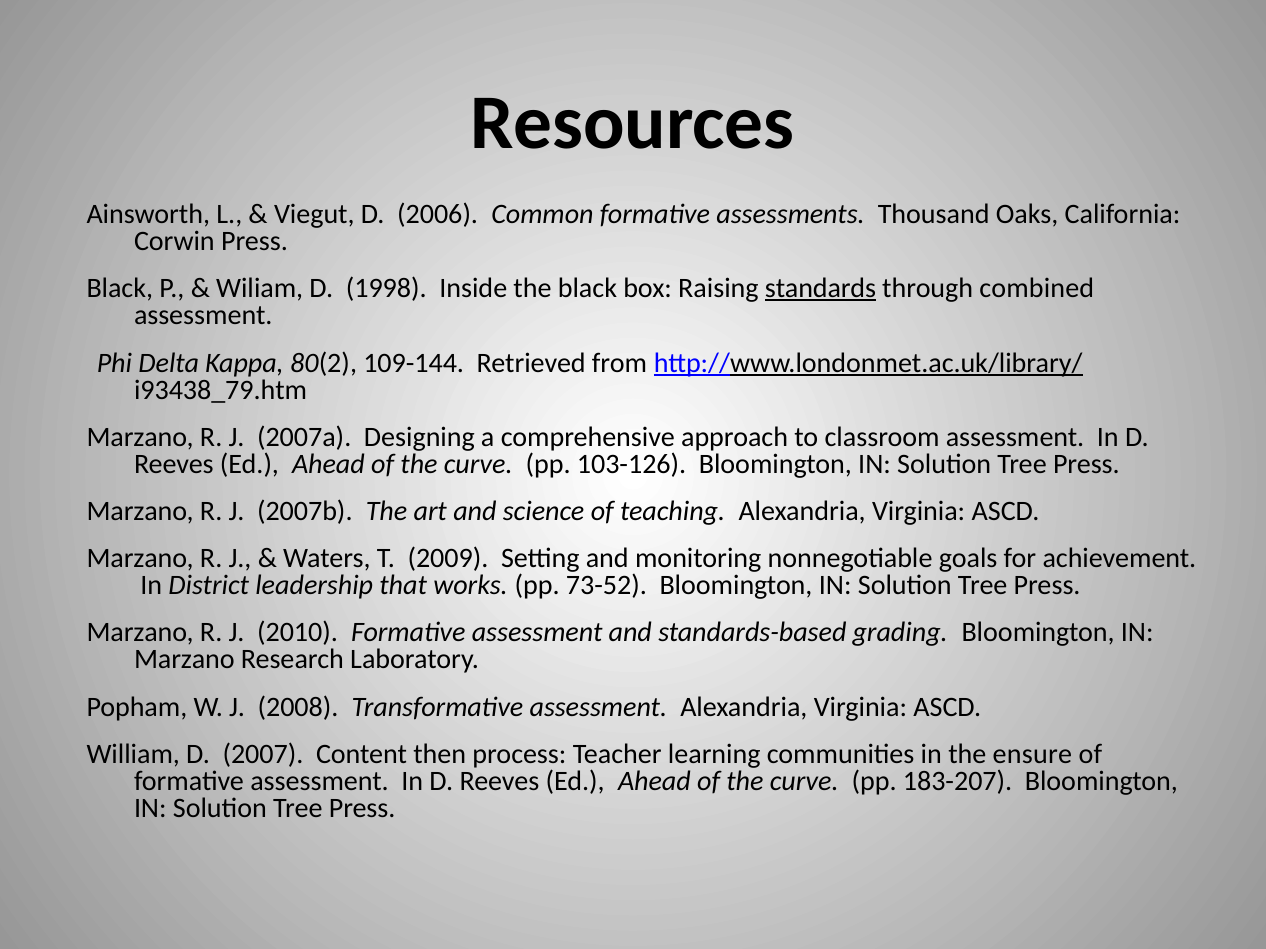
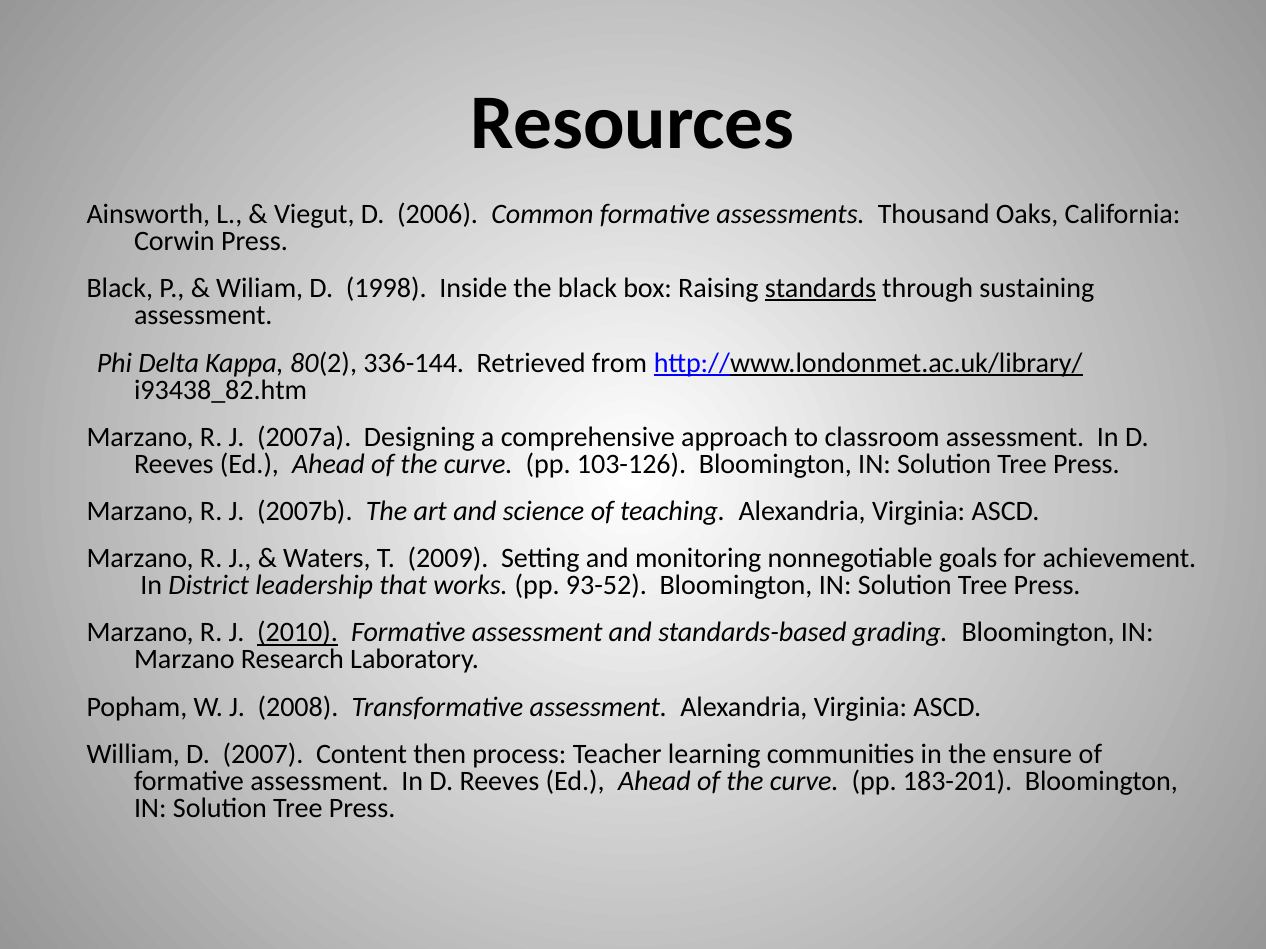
combined: combined -> sustaining (1037, 288)
109-144: 109-144 -> 336-144 (414, 363)
i93438_79.htm: i93438_79.htm -> i93438_82.htm (221, 390)
73-52: 73-52 -> 93-52 (606, 586)
2010 underline: none -> present (298, 633)
183-207: 183-207 -> 183-201 (958, 782)
